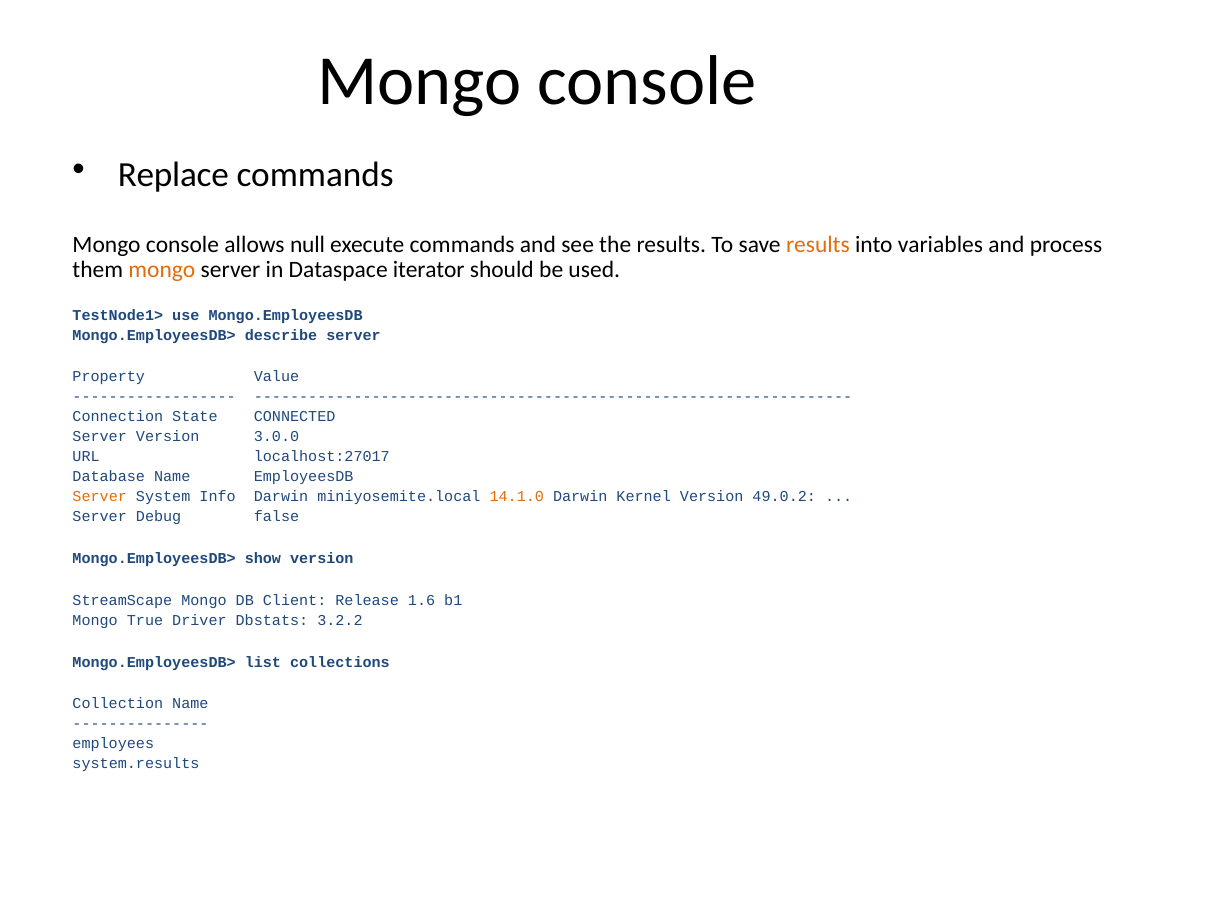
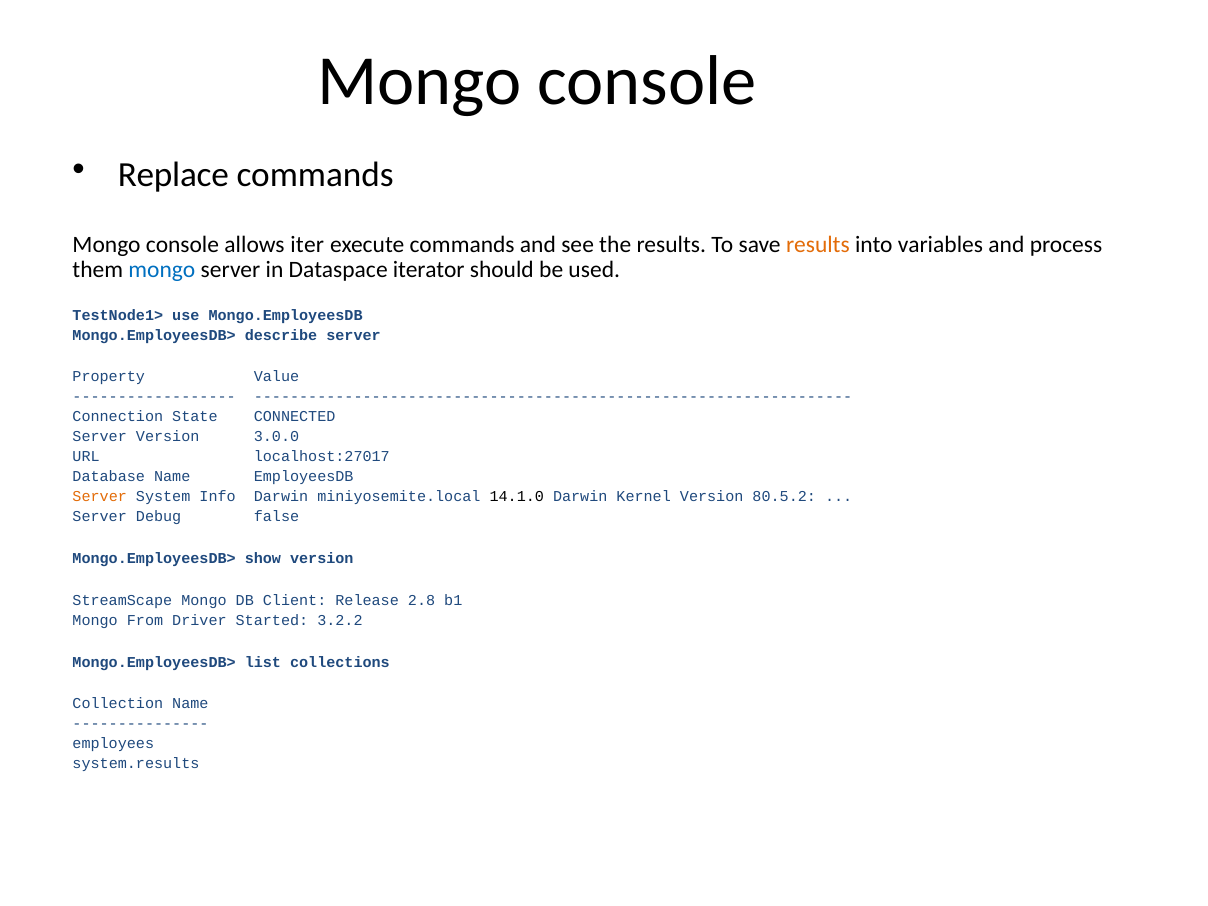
null: null -> iter (307, 245)
mongo colour: orange -> blue (162, 270)
14.1.0 colour: orange -> black (517, 497)
49.0.2: 49.0.2 -> 80.5.2 (784, 497)
1.6: 1.6 -> 2.8 (422, 600)
True: True -> From (145, 620)
Dbstats: Dbstats -> Started (272, 620)
